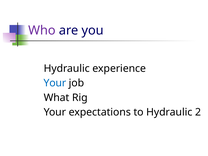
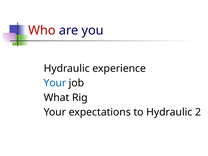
Who colour: purple -> red (42, 30)
